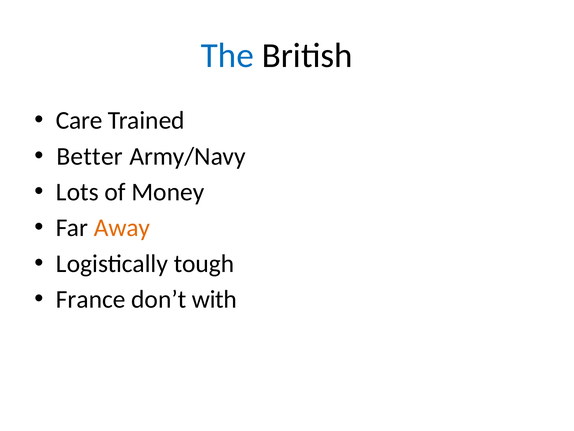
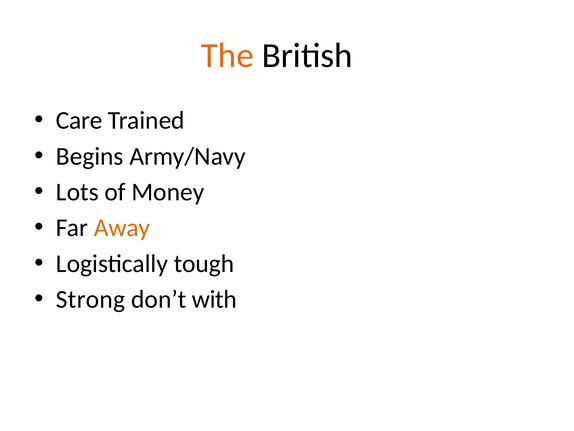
The colour: blue -> orange (227, 56)
Better: Better -> Begins (90, 156)
France: France -> Strong (91, 299)
